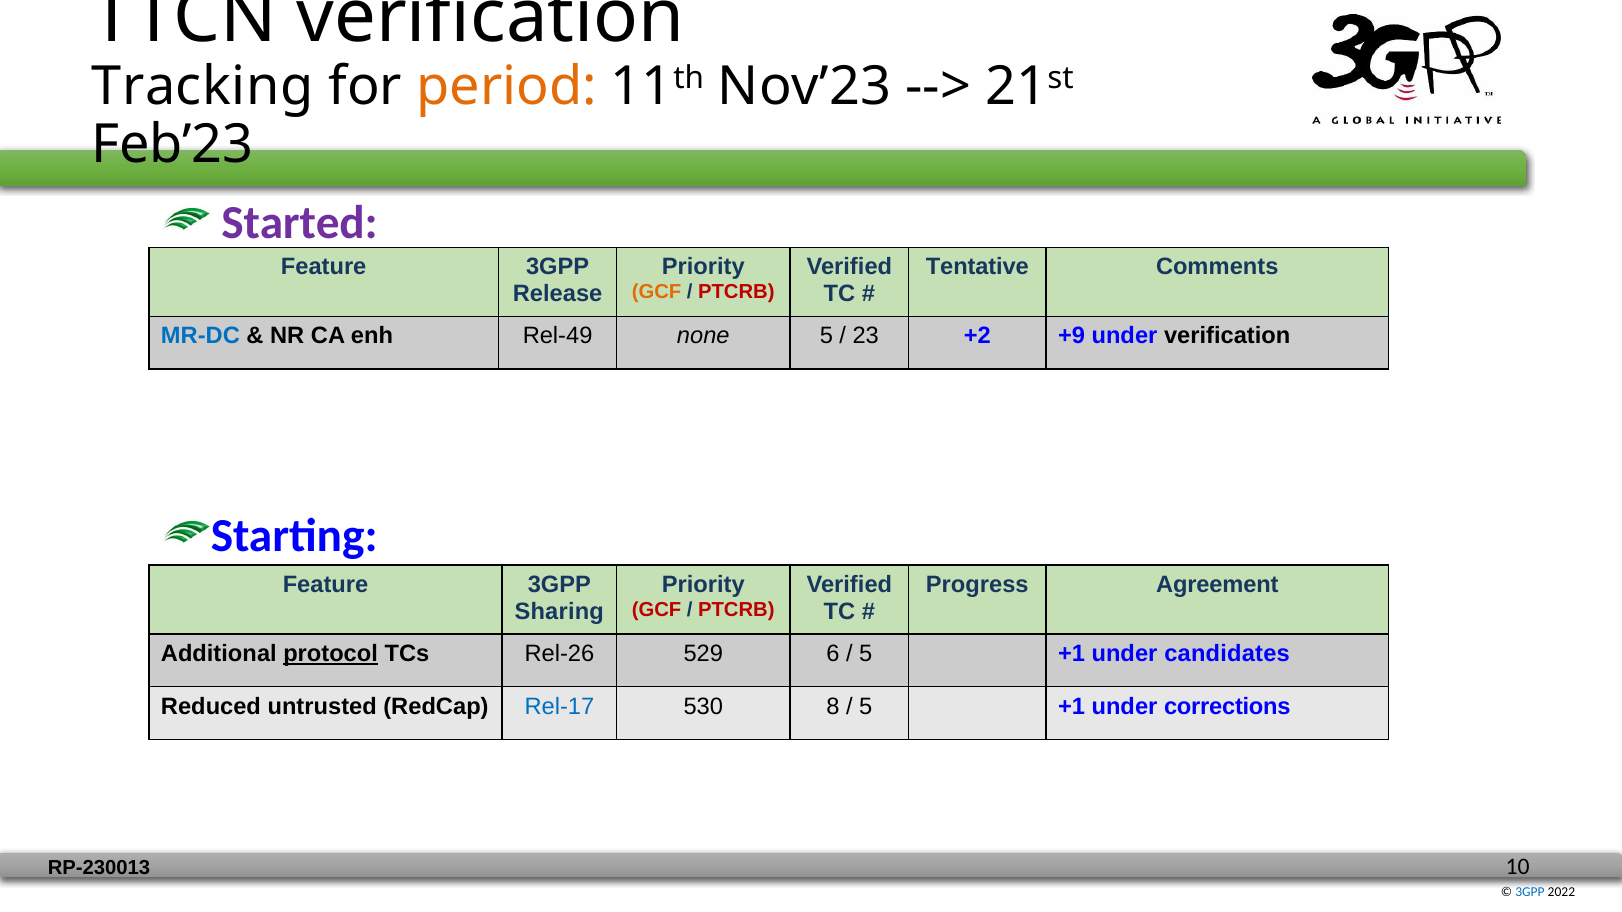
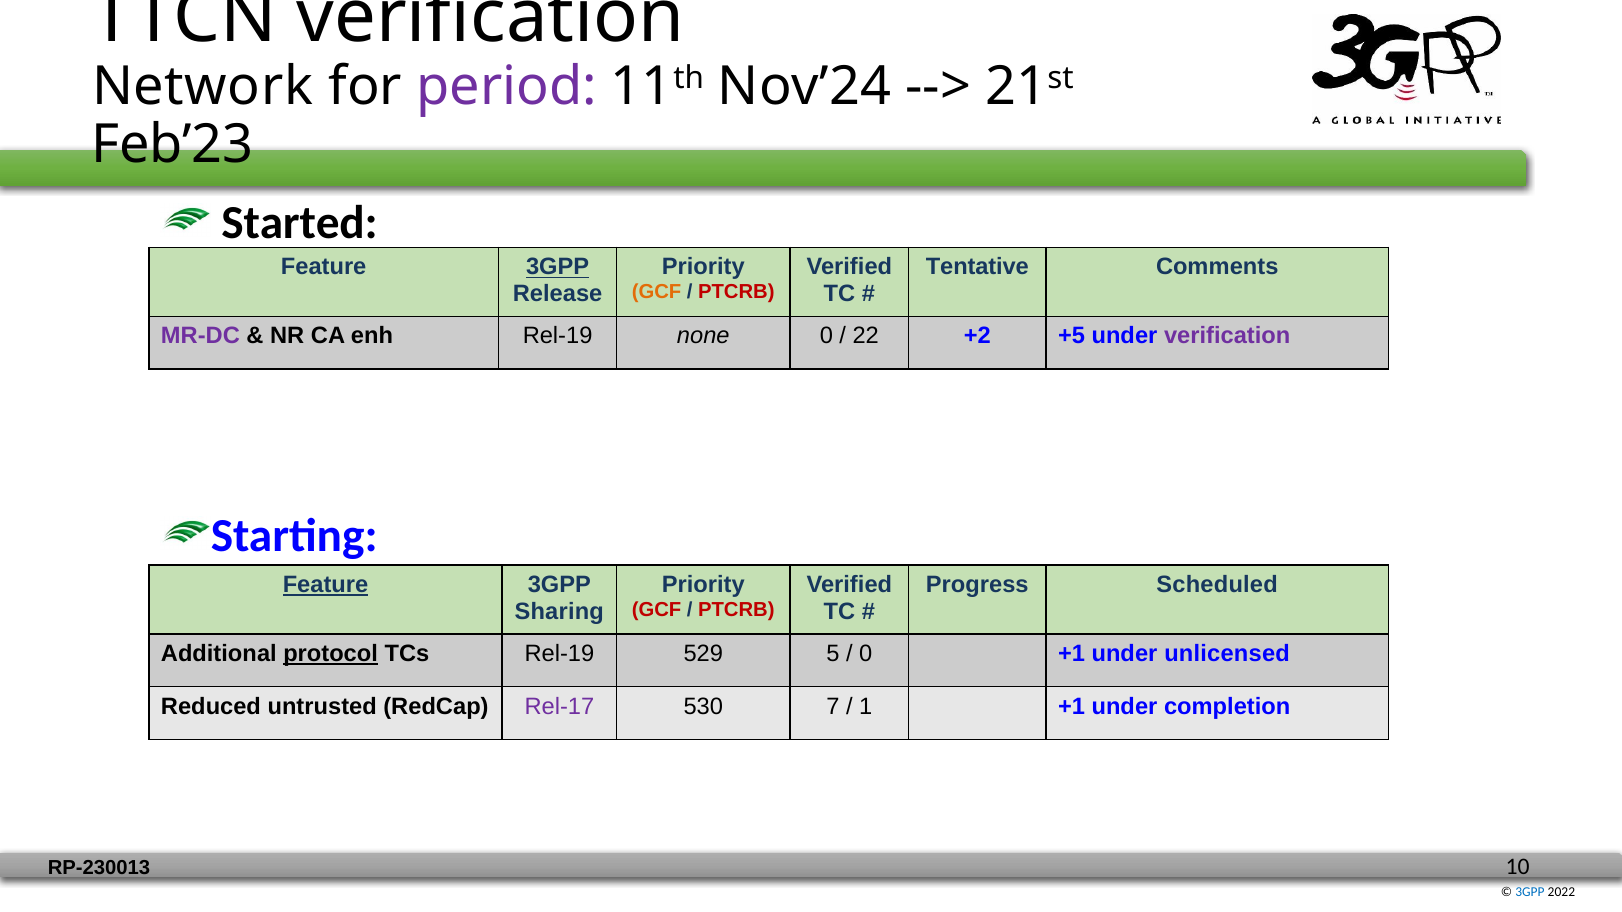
Tracking: Tracking -> Network (203, 87)
period colour: orange -> purple (507, 87)
Nov’23: Nov’23 -> Nov’24 (805, 87)
Started colour: purple -> black (300, 223)
3GPP underline: none -> present (558, 267)
MR-DC colour: blue -> purple (200, 336)
enh Rel-49: Rel-49 -> Rel-19 (558, 336)
none 5: 5 -> 0 (826, 336)
23: 23 -> 22 (866, 336)
+9: +9 -> +5 (1072, 336)
verification colour: black -> purple (1227, 336)
Feature underline: none -> present (325, 585)
Agreement: Agreement -> Scheduled (1217, 585)
TCs Rel-26: Rel-26 -> Rel-19 (559, 654)
6: 6 -> 5 (833, 654)
5: 5 -> 0 (866, 654)
candidates: candidates -> unlicensed (1227, 654)
Rel-17 colour: blue -> purple (559, 707)
8: 8 -> 7 (833, 707)
5: 5 -> 1 (866, 707)
corrections: corrections -> completion (1227, 707)
